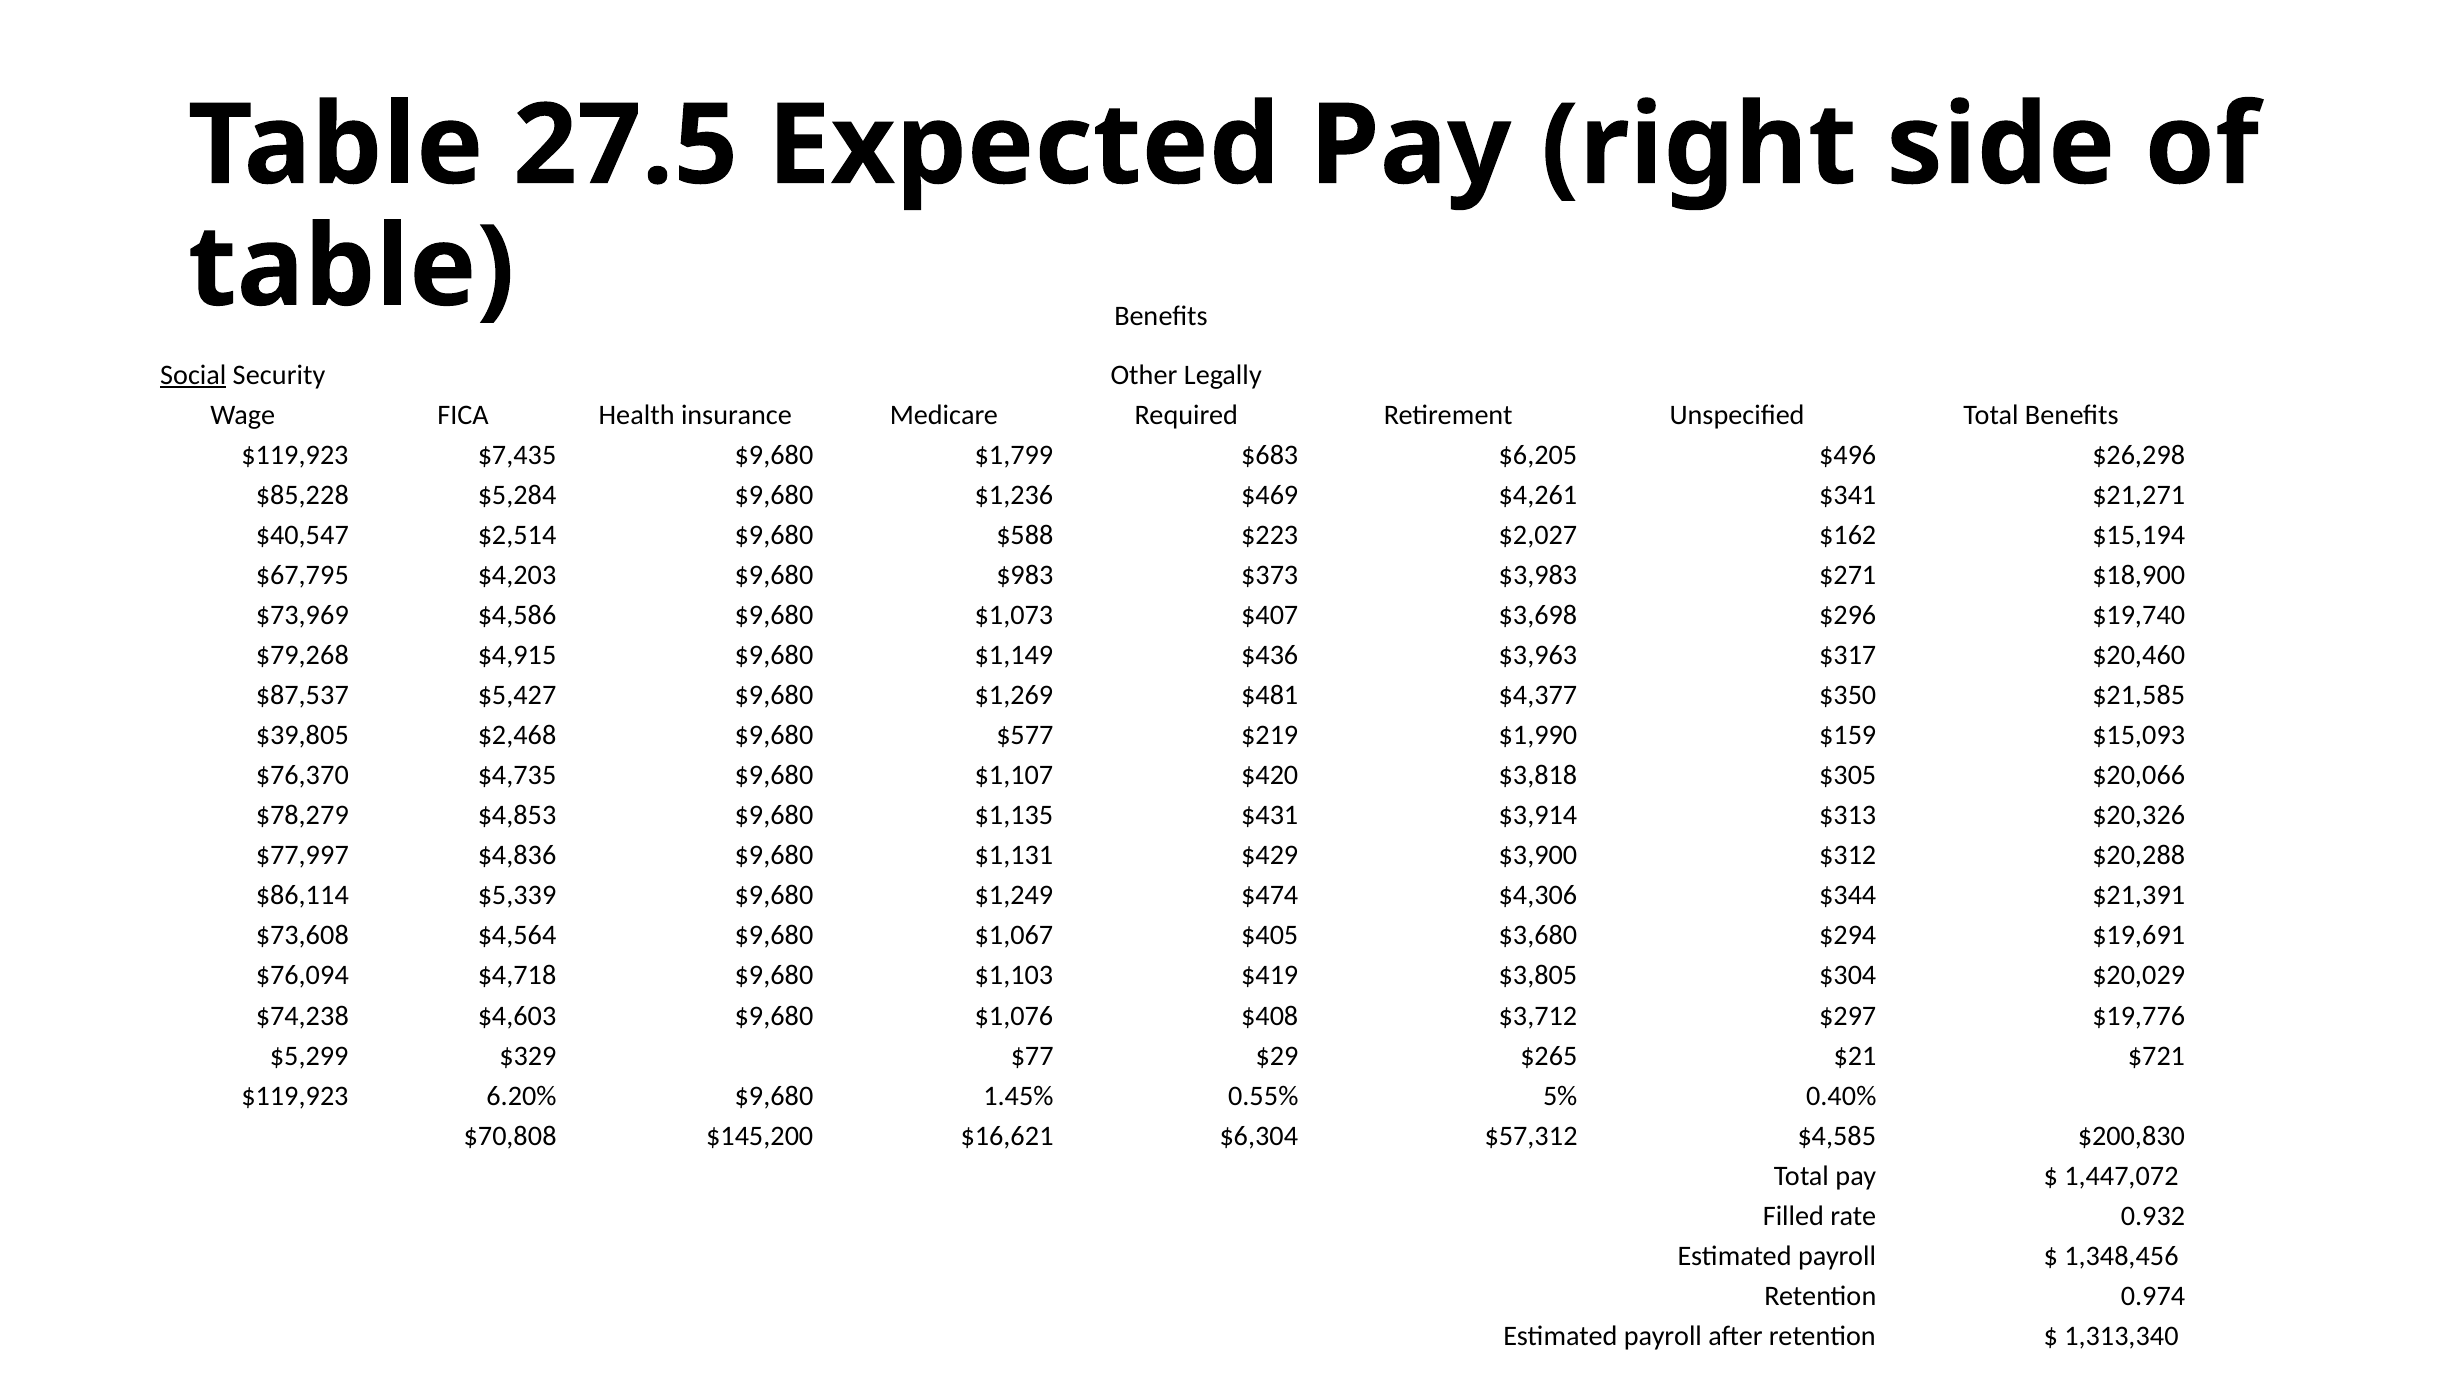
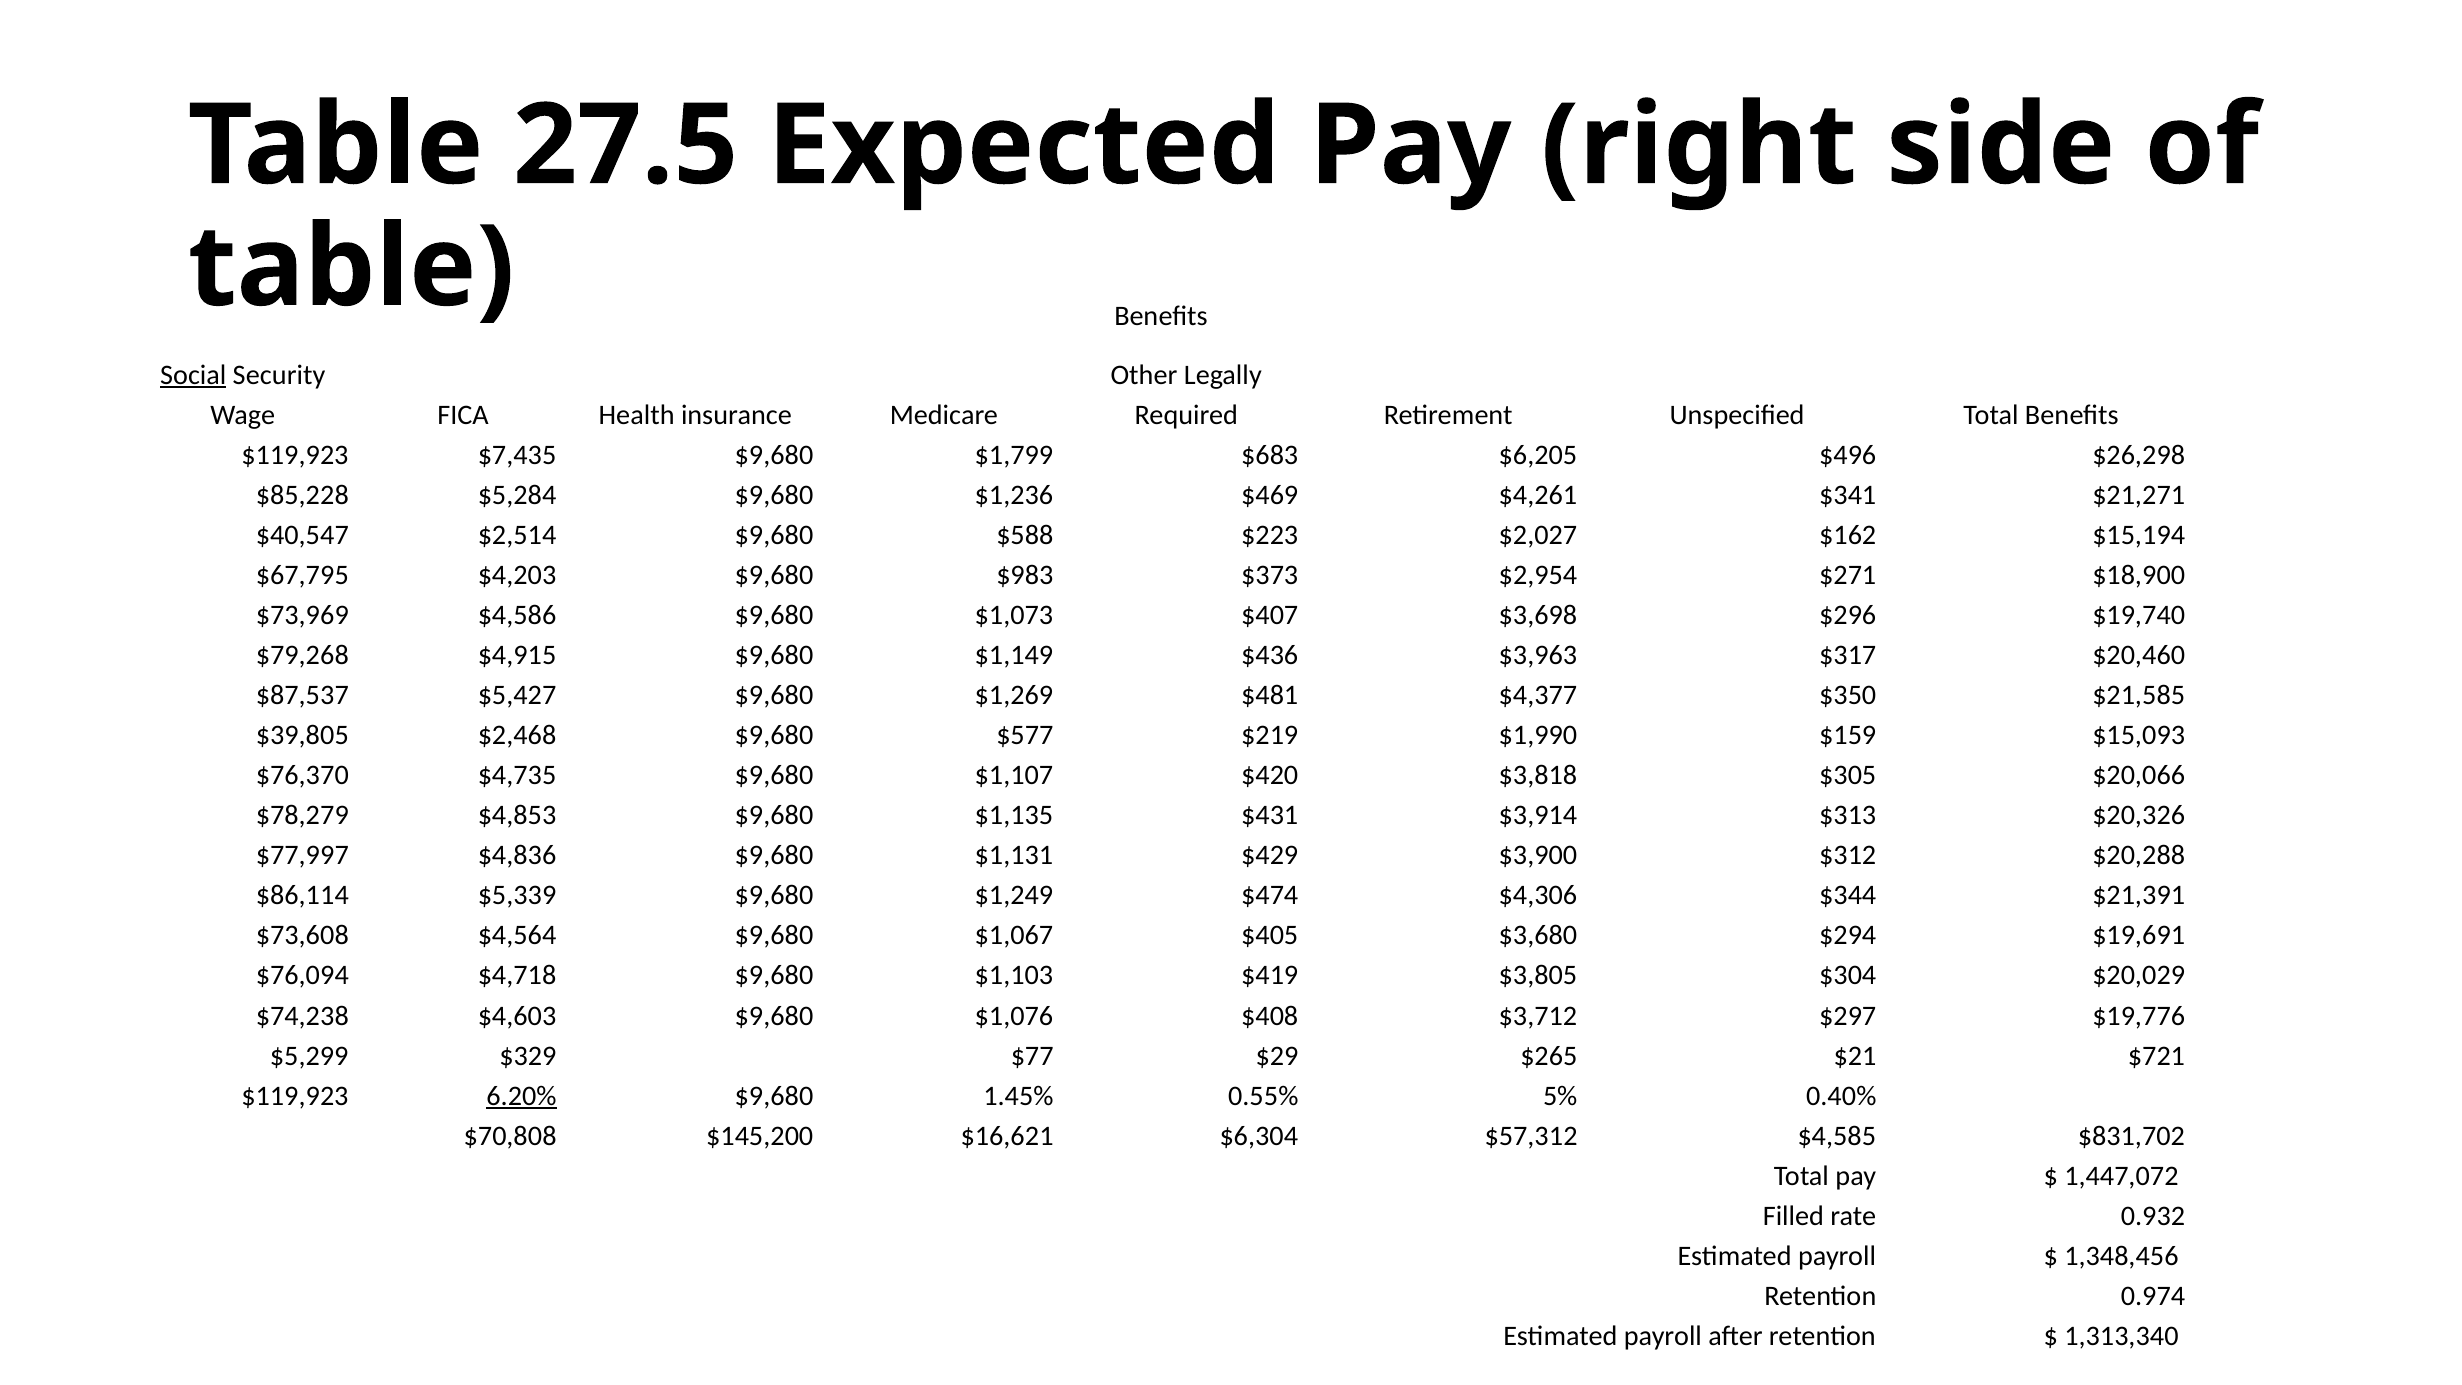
$3,983: $3,983 -> $2,954 (1538, 575)
6.20% underline: none -> present (522, 1096)
$200,830: $200,830 -> $831,702 (2131, 1136)
